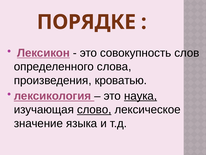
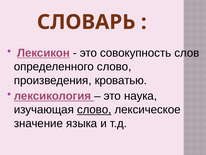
ПОРЯДКЕ: ПОРЯДКЕ -> СЛОВАРЬ (86, 22)
определенного слова: слова -> слово (114, 66)
наука underline: present -> none (141, 96)
